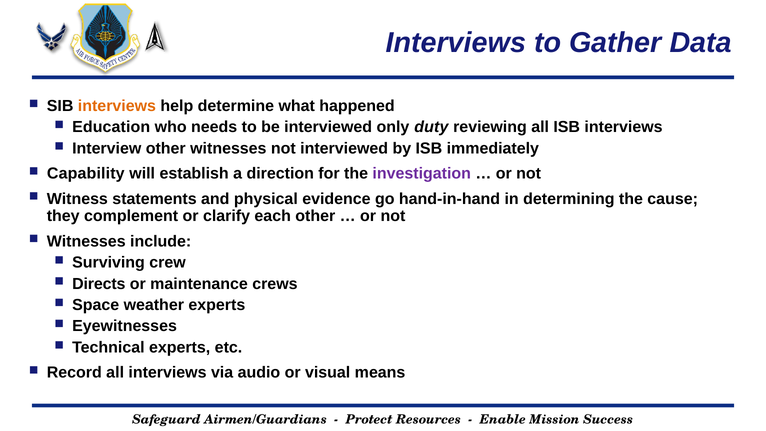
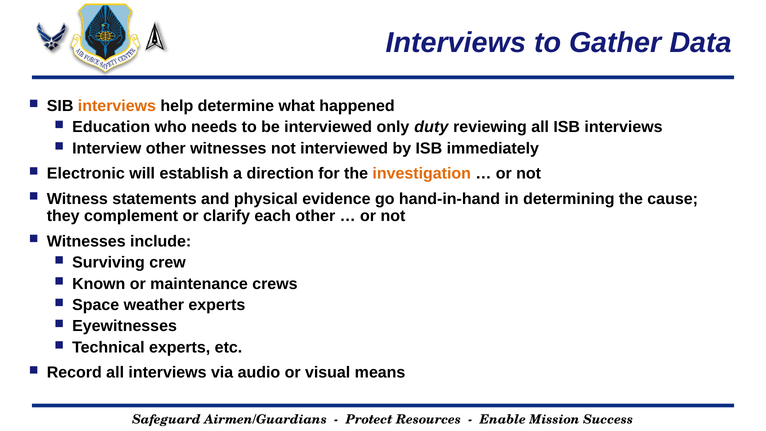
Capability: Capability -> Electronic (86, 174)
investigation colour: purple -> orange (422, 174)
Directs: Directs -> Known (99, 284)
